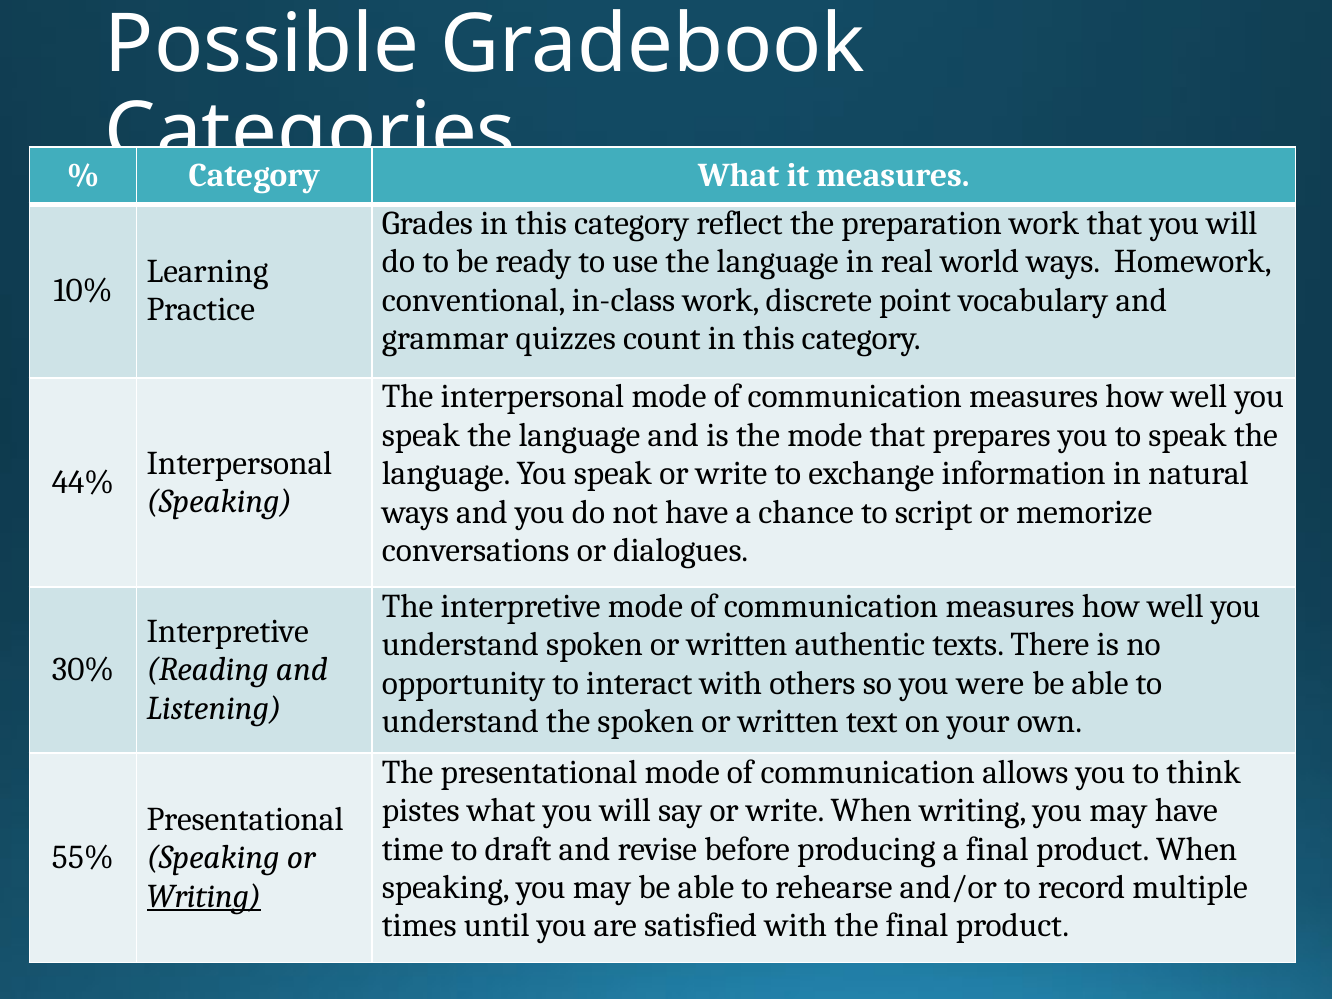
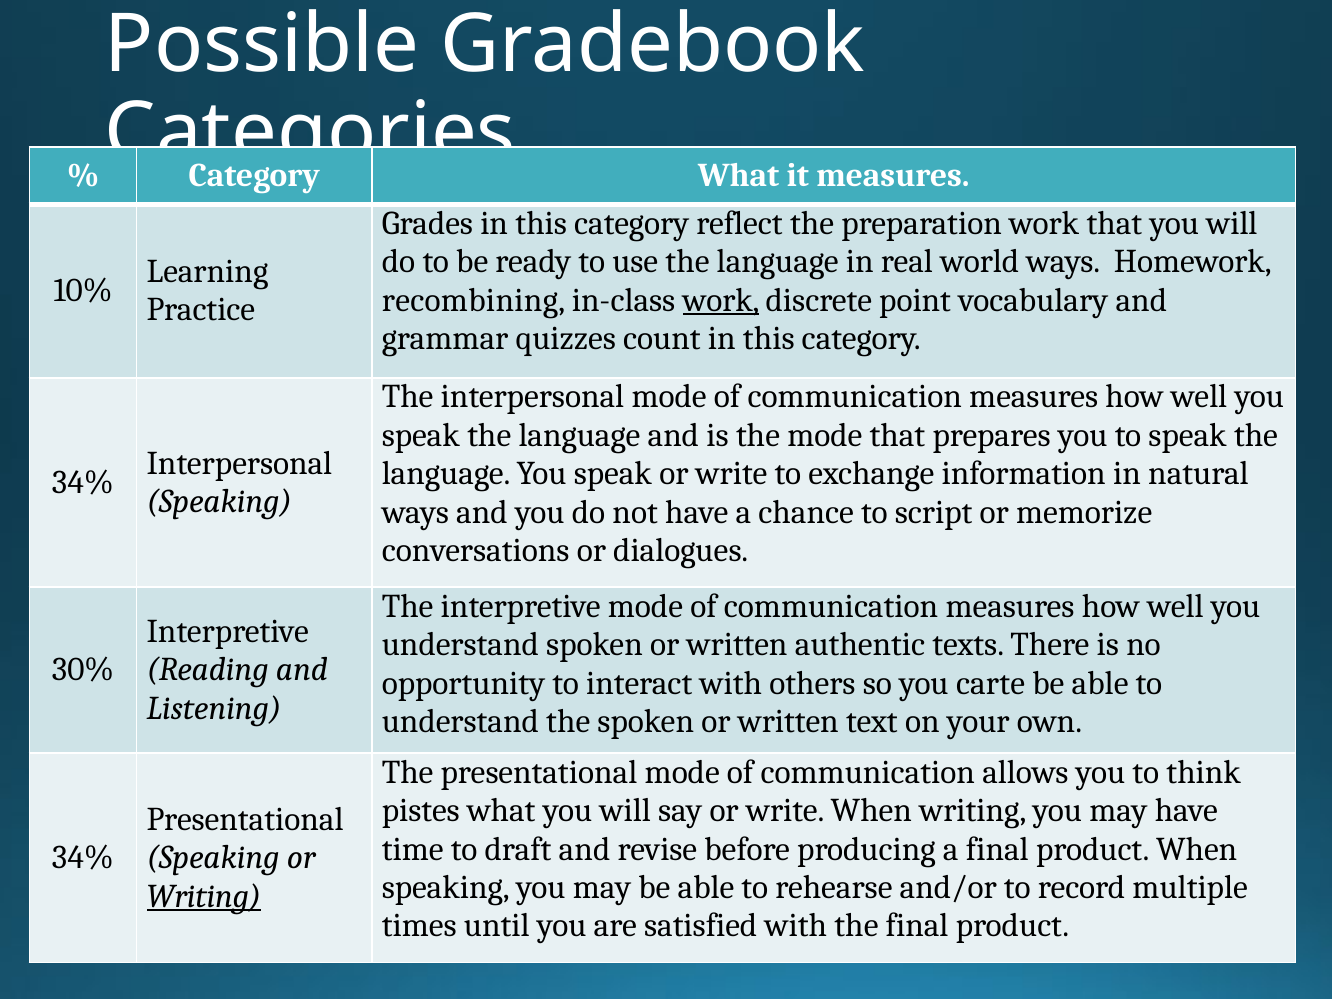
conventional: conventional -> recombining (474, 300)
work underline: none -> present (721, 300)
44%: 44% -> 34% (83, 482)
were: were -> carte (991, 683)
55%: 55% -> 34% (83, 858)
